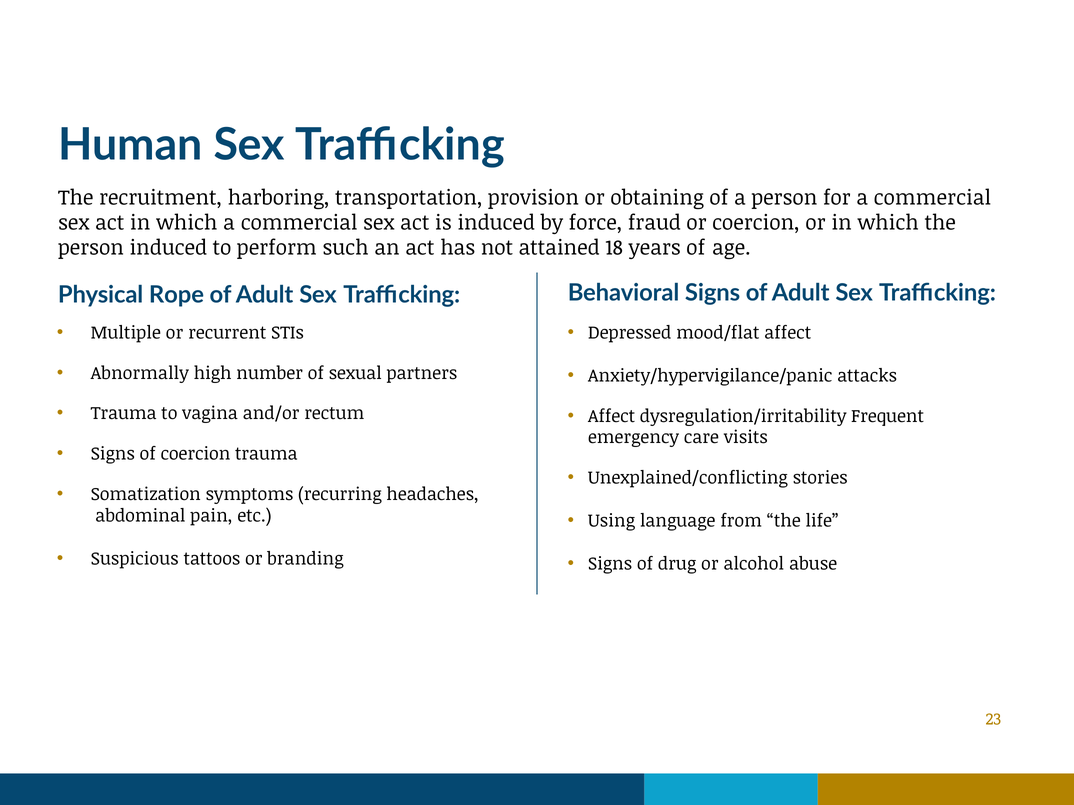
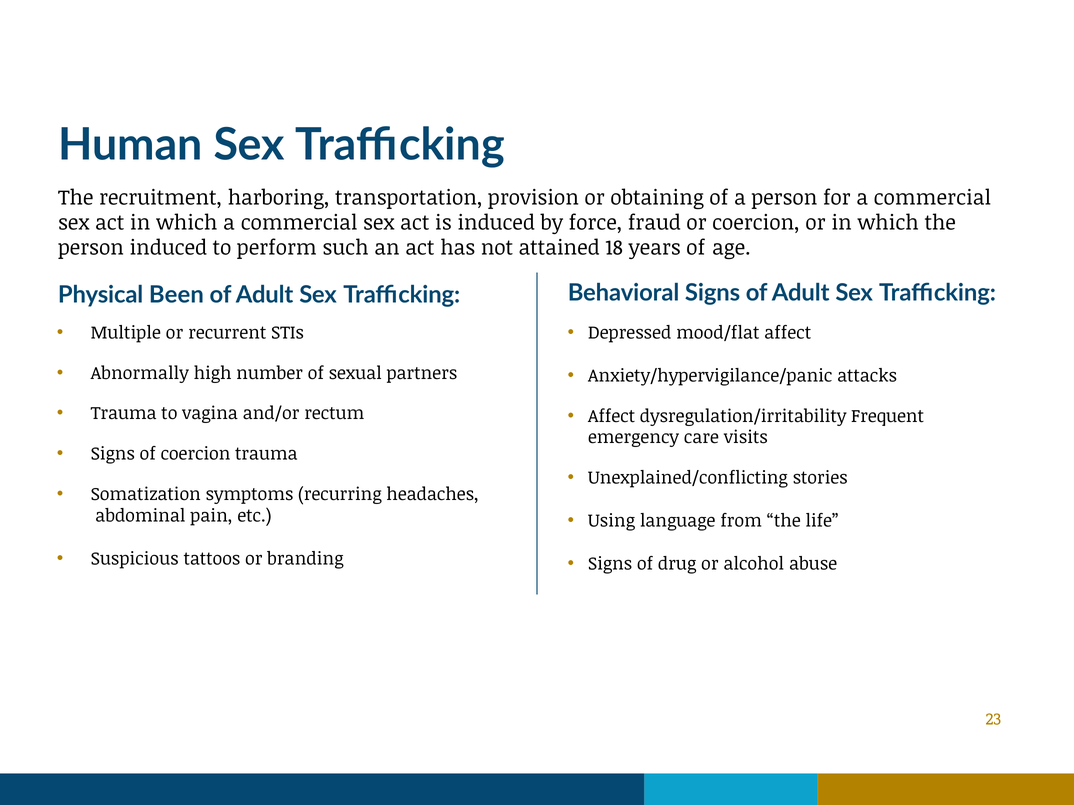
Rope: Rope -> Been (176, 295)
